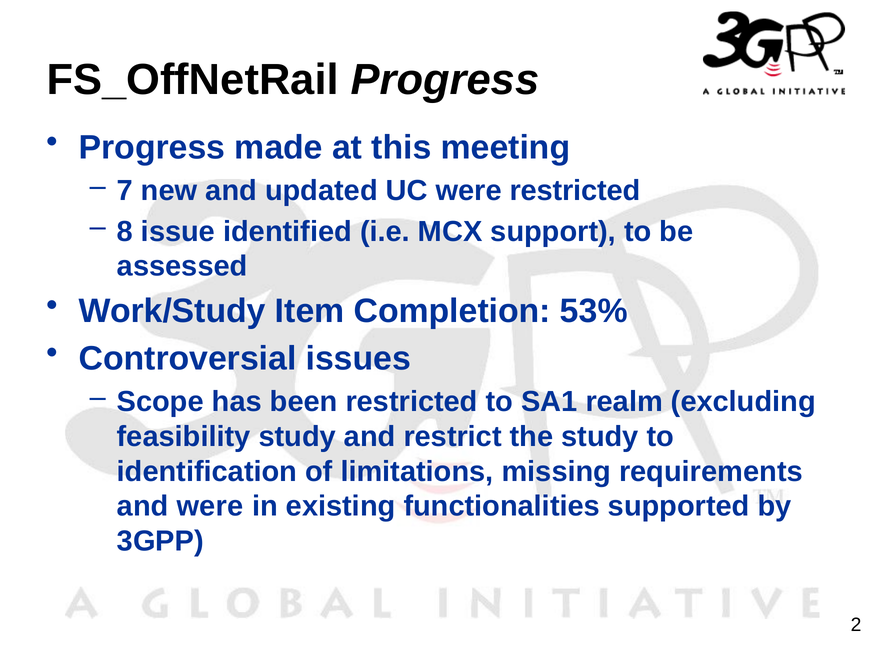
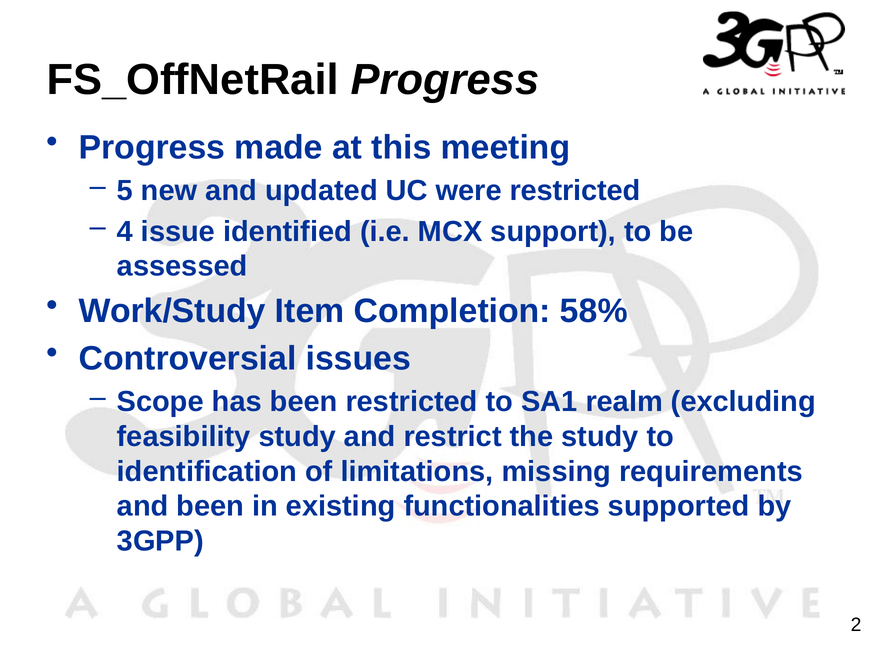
7: 7 -> 5 (125, 191)
8: 8 -> 4 (125, 231)
53%: 53% -> 58% (594, 311)
and were: were -> been (210, 506)
